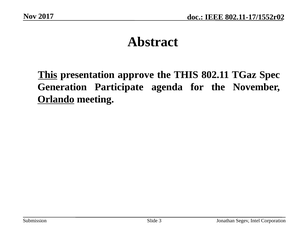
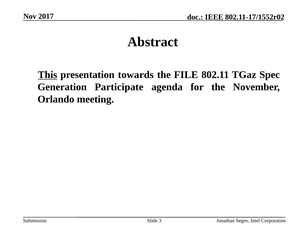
approve: approve -> towards (136, 75)
the THIS: THIS -> FILE (186, 75)
Orlando underline: present -> none (56, 99)
